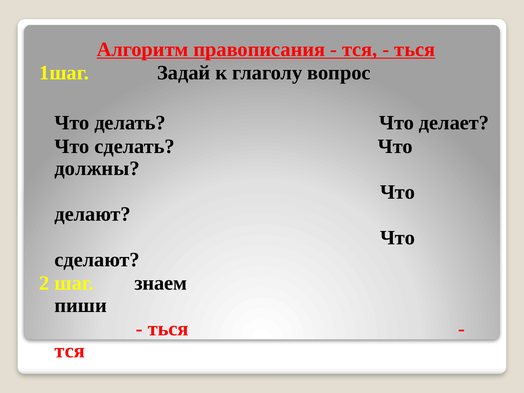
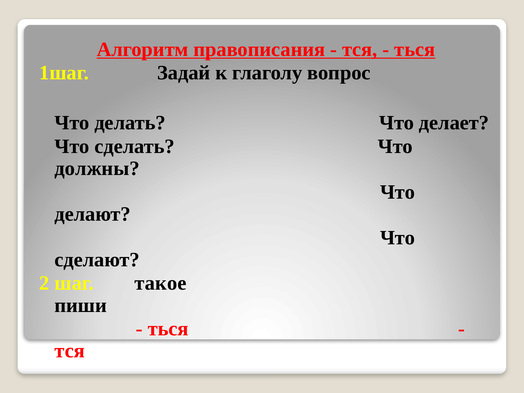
знаем: знаем -> такое (161, 283)
